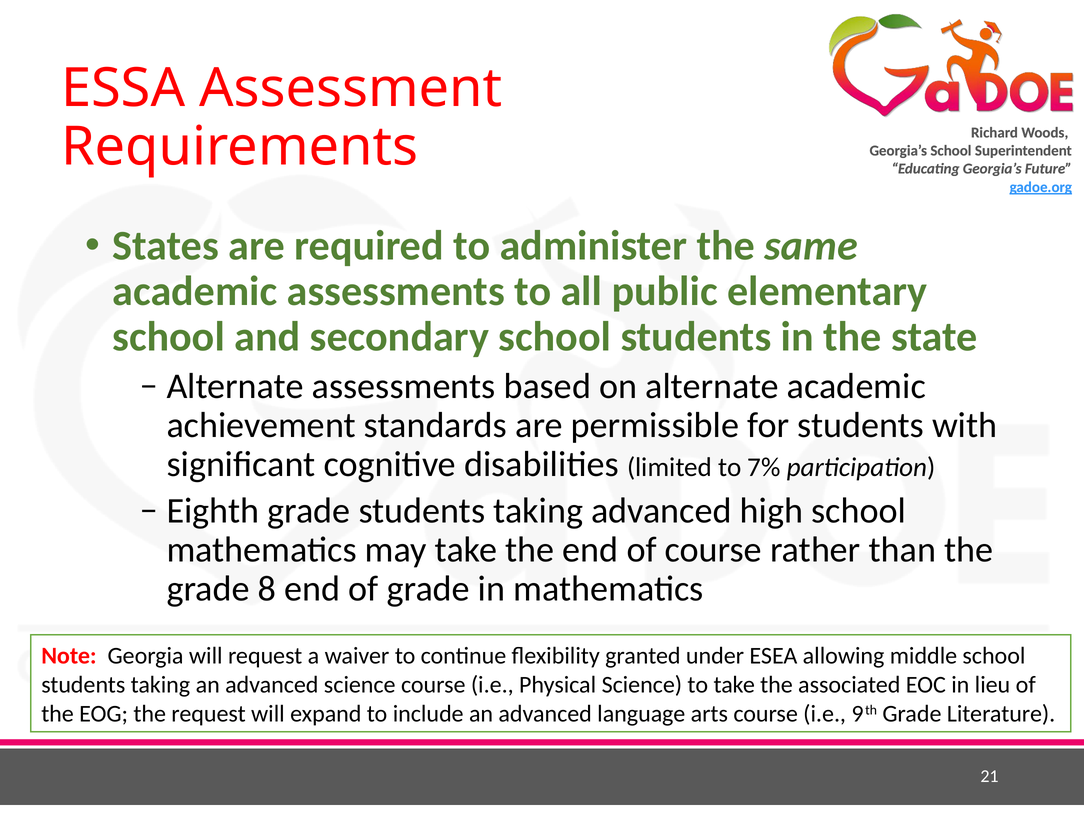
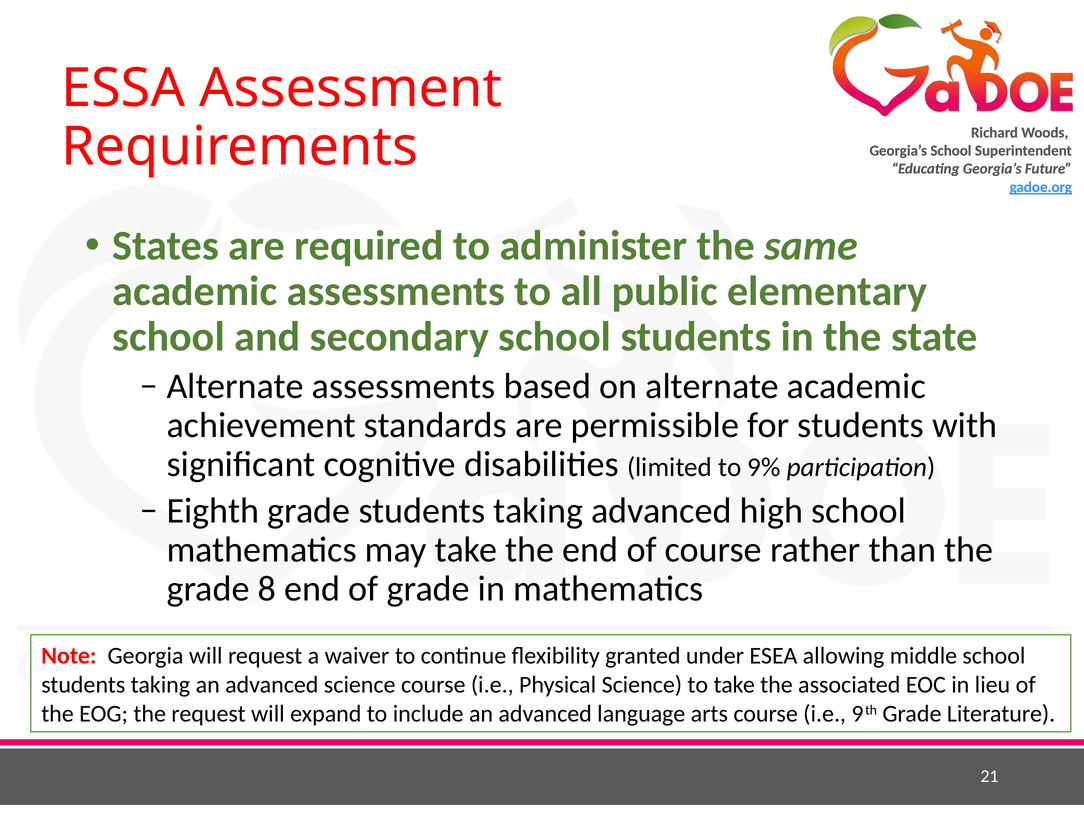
7%: 7% -> 9% (764, 468)
